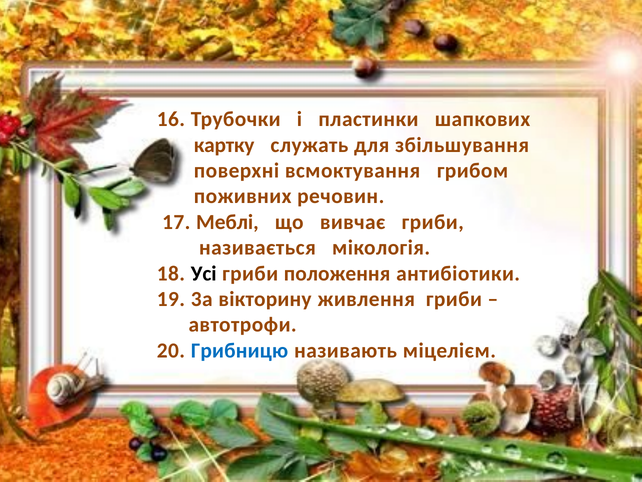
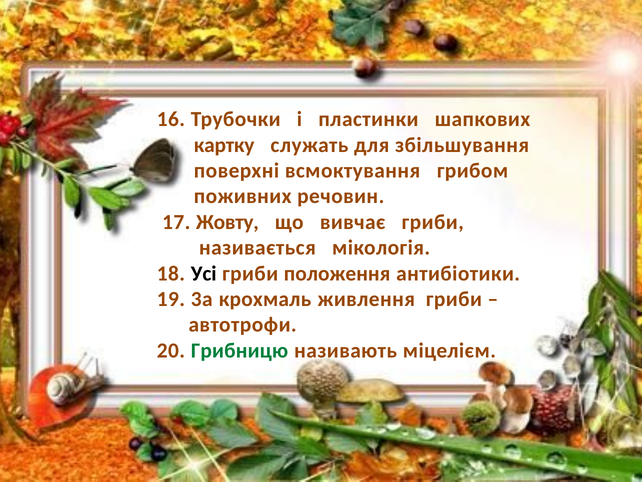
Меблі: Меблі -> Жовту (227, 222)
вікторину: вікторину -> крохмаль (265, 299)
Грибницю colour: blue -> green (240, 350)
